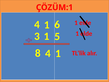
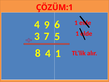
4 1: 1 -> 9 (47, 25)
3 1: 1 -> 7 (47, 36)
